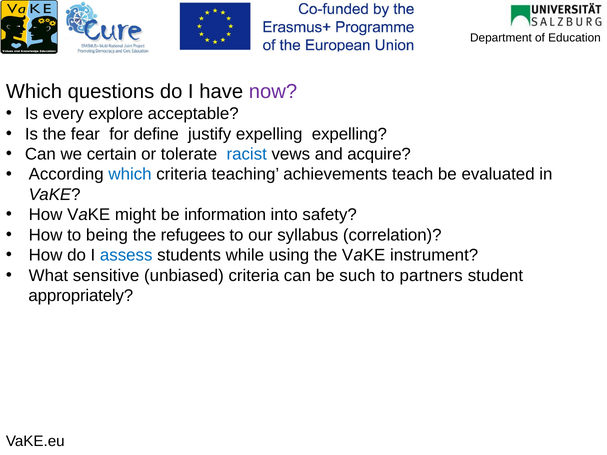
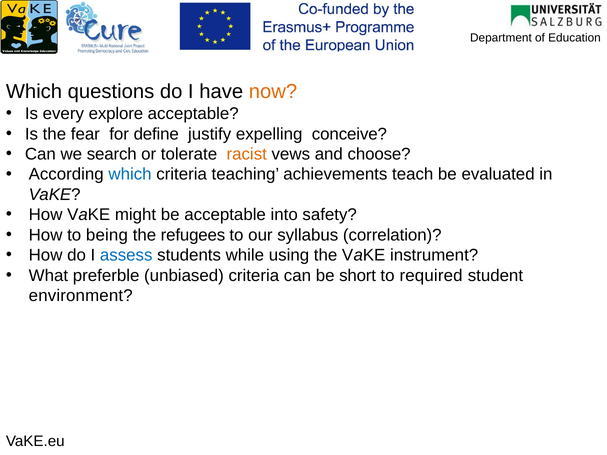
now colour: purple -> orange (273, 92)
expelling expelling: expelling -> conceive (349, 134)
certain: certain -> search (112, 154)
racist colour: blue -> orange (247, 154)
acquire: acquire -> choose (379, 154)
be information: information -> acceptable (225, 215)
sensitive: sensitive -> preferble (106, 276)
such: such -> short (358, 276)
partners: partners -> required (431, 276)
appropriately: appropriately -> environment (81, 296)
